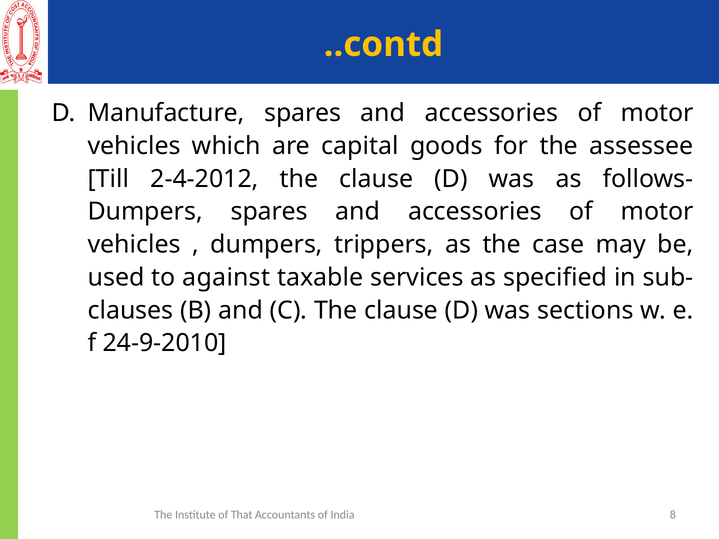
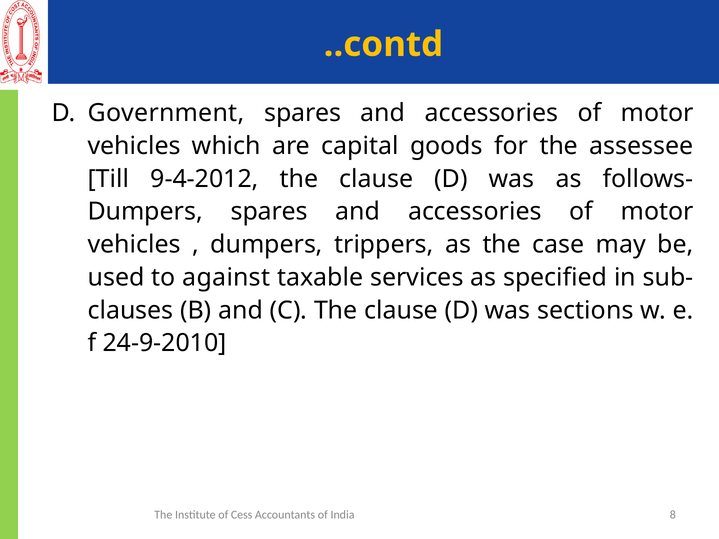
Manufacture: Manufacture -> Government (166, 113)
2-4-2012: 2-4-2012 -> 9-4-2012 (204, 179)
That: That -> Cess (242, 515)
